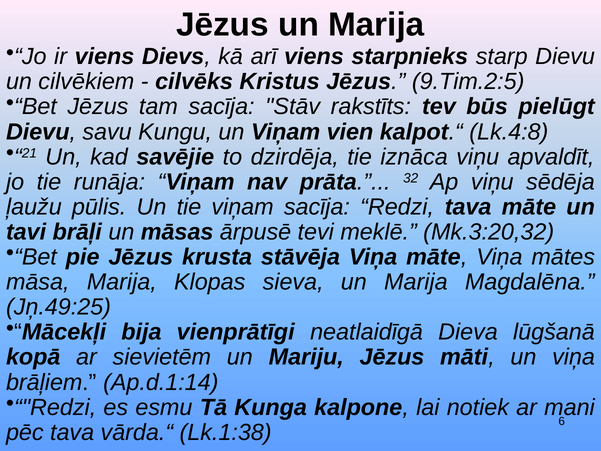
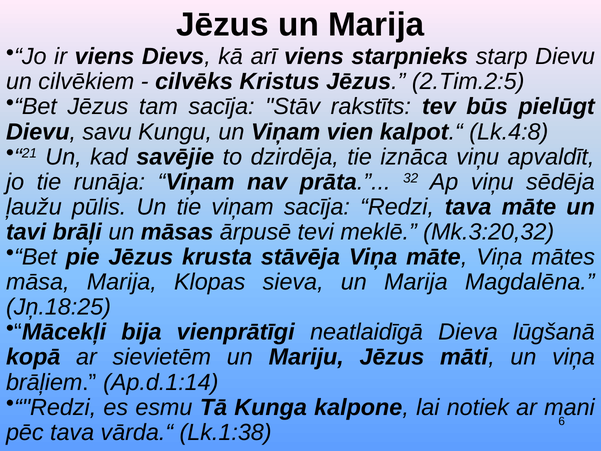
9.Tim.2:5: 9.Tim.2:5 -> 2.Tim.2:5 (468, 82)
Jņ.49:25: Jņ.49:25 -> Jņ.18:25 (59, 307)
